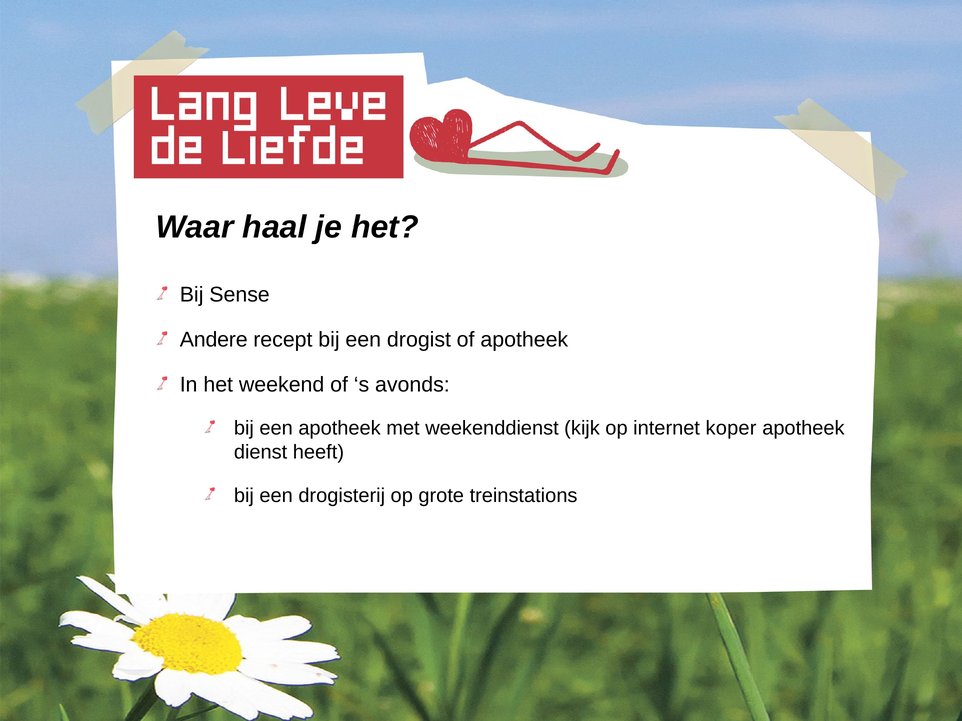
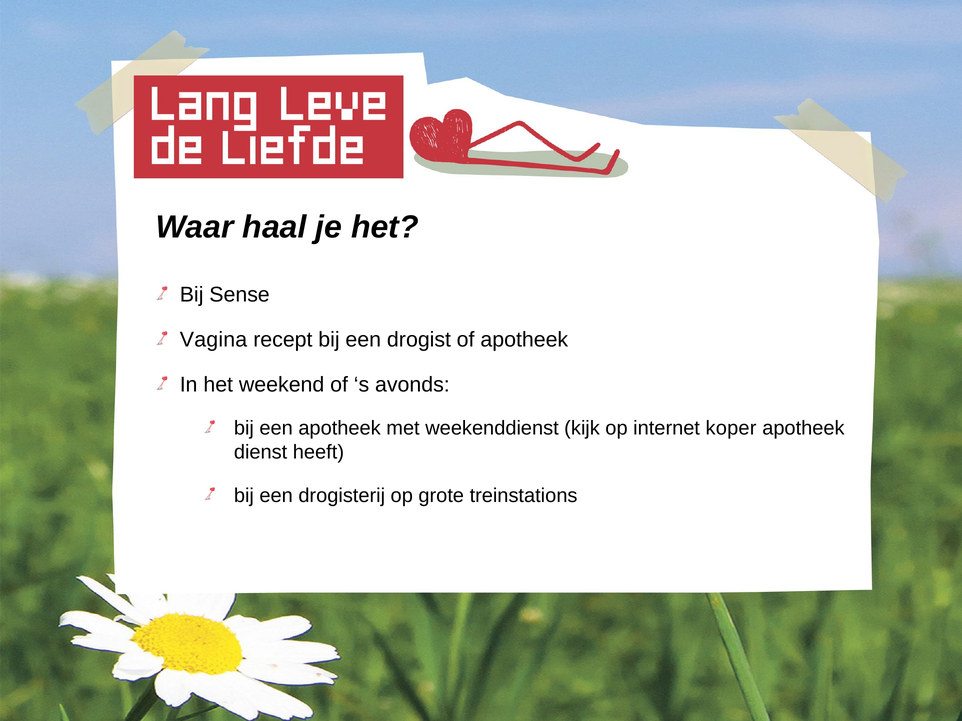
Andere: Andere -> Vagina (214, 340)
